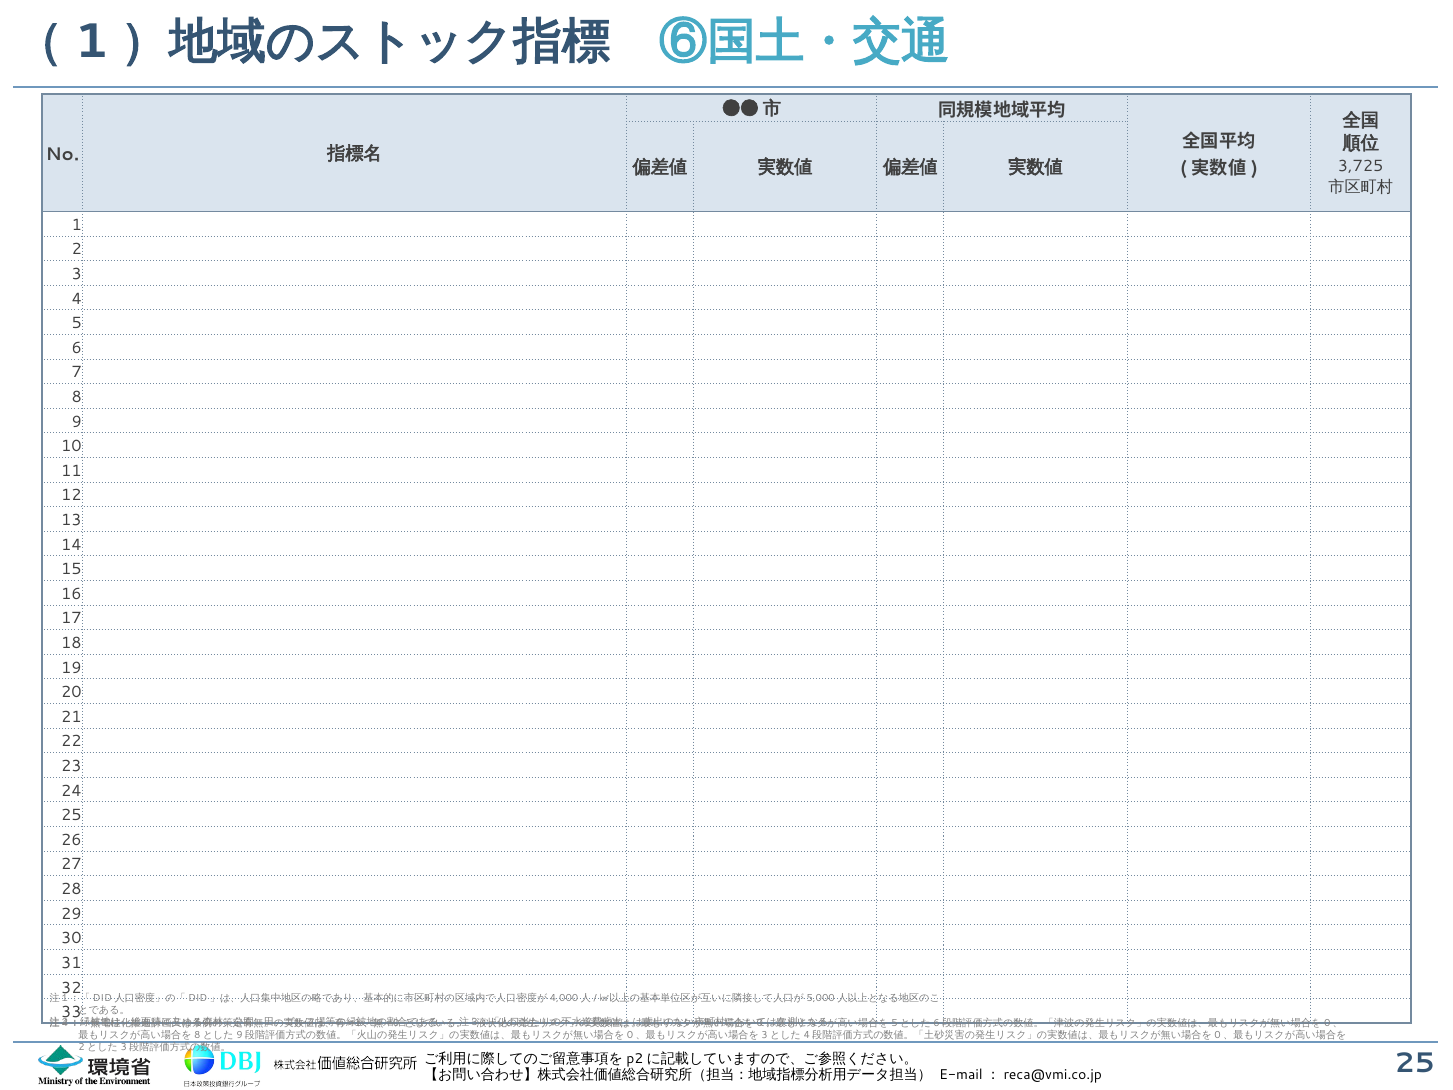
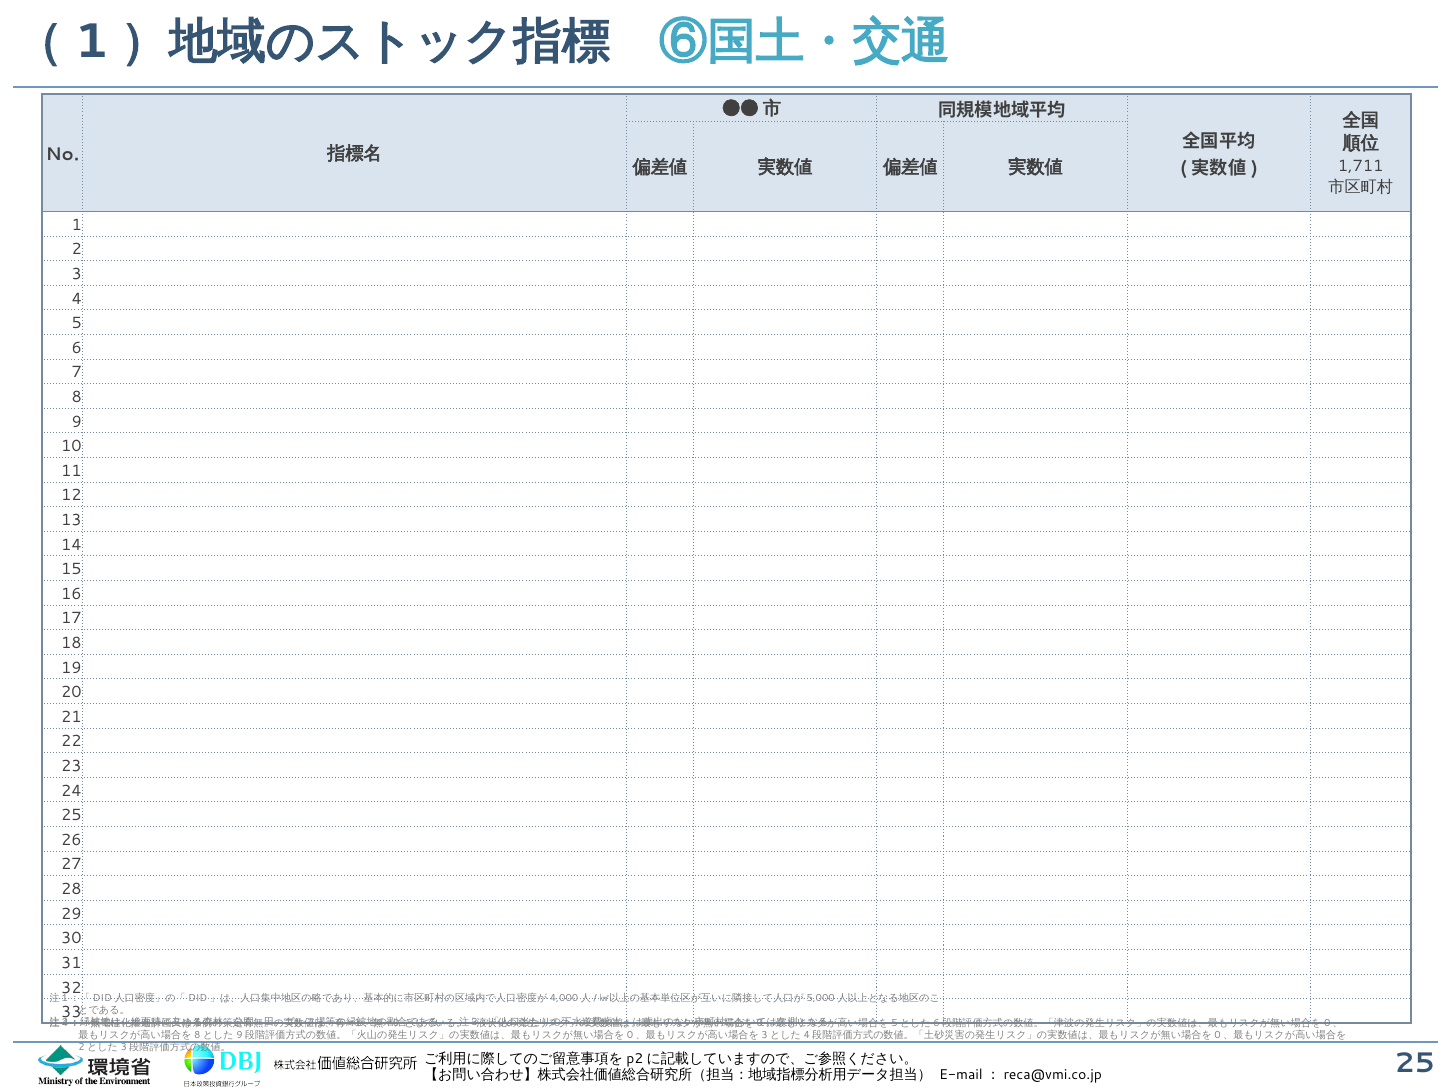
3,725: 3,725 -> 1,711 (1361, 166)
